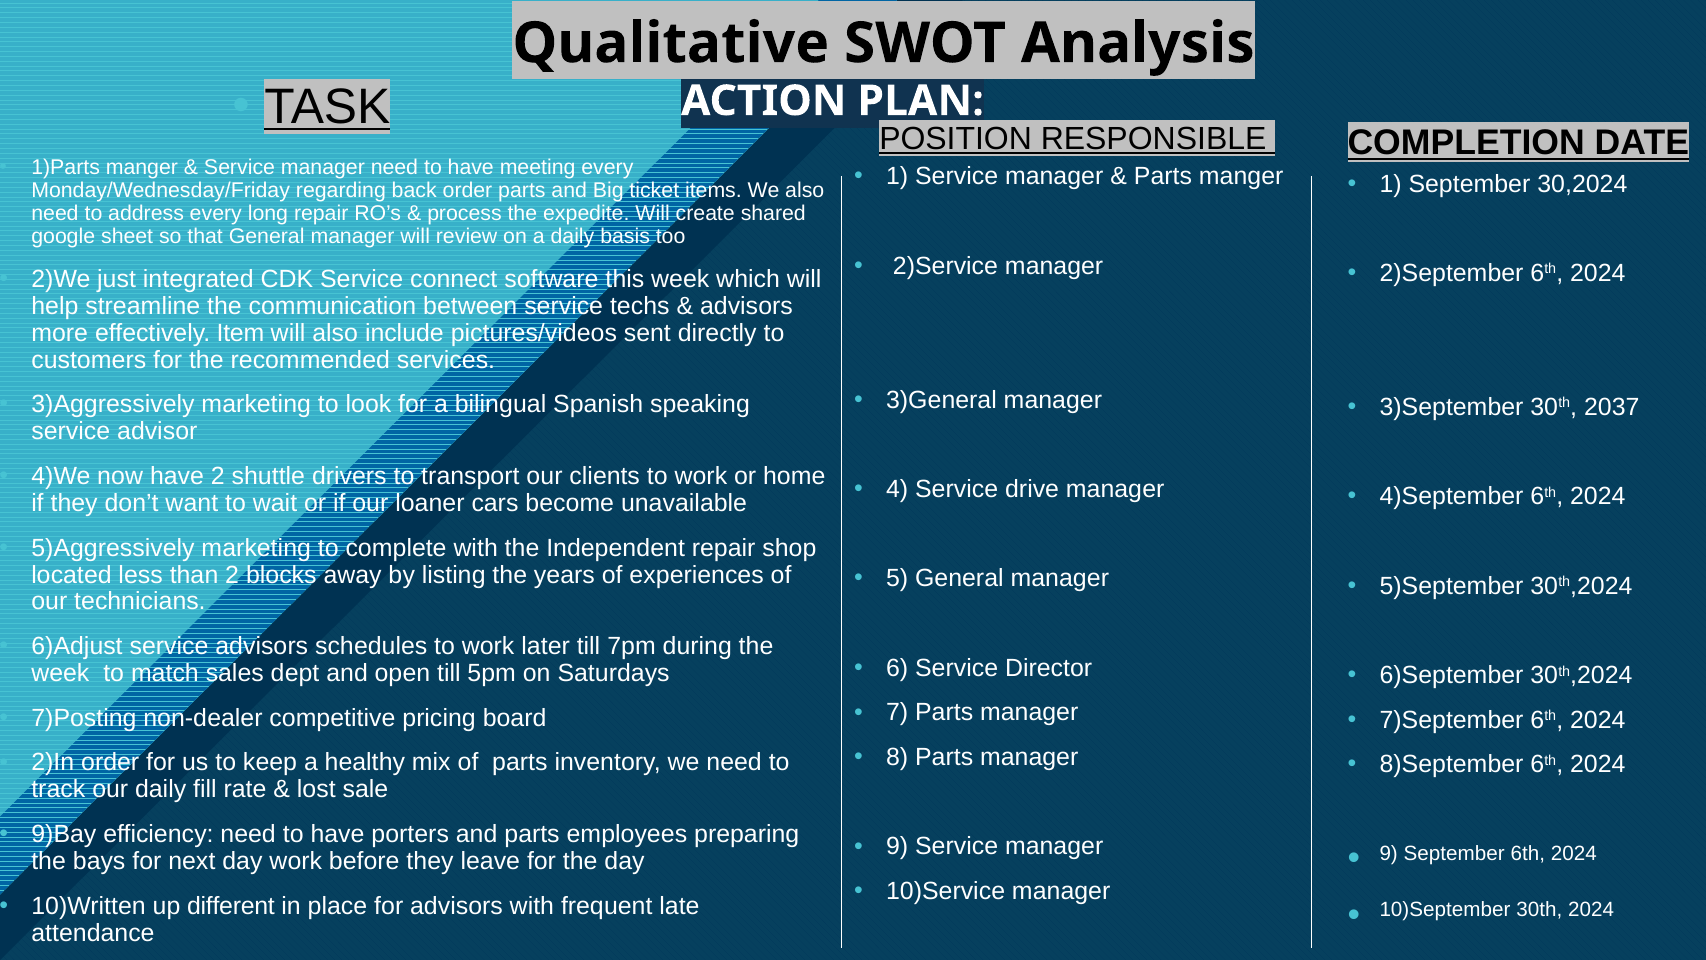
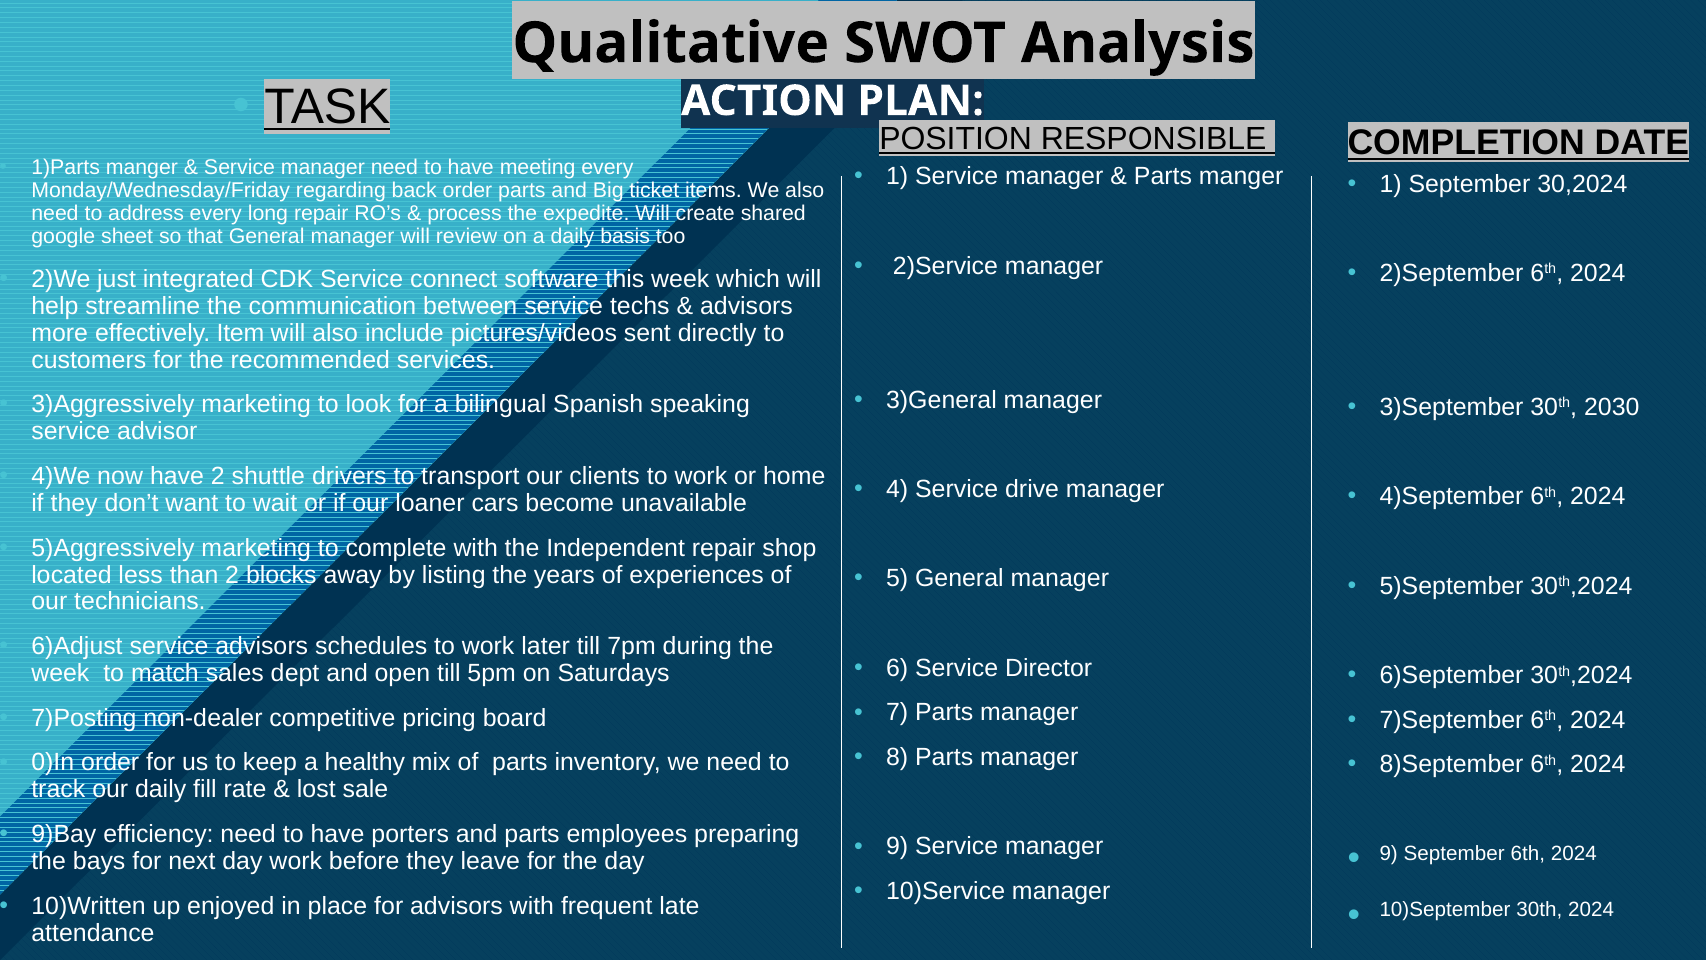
2037: 2037 -> 2030 (1612, 407)
2)In: 2)In -> 0)In (53, 762)
different: different -> enjoyed (231, 906)
